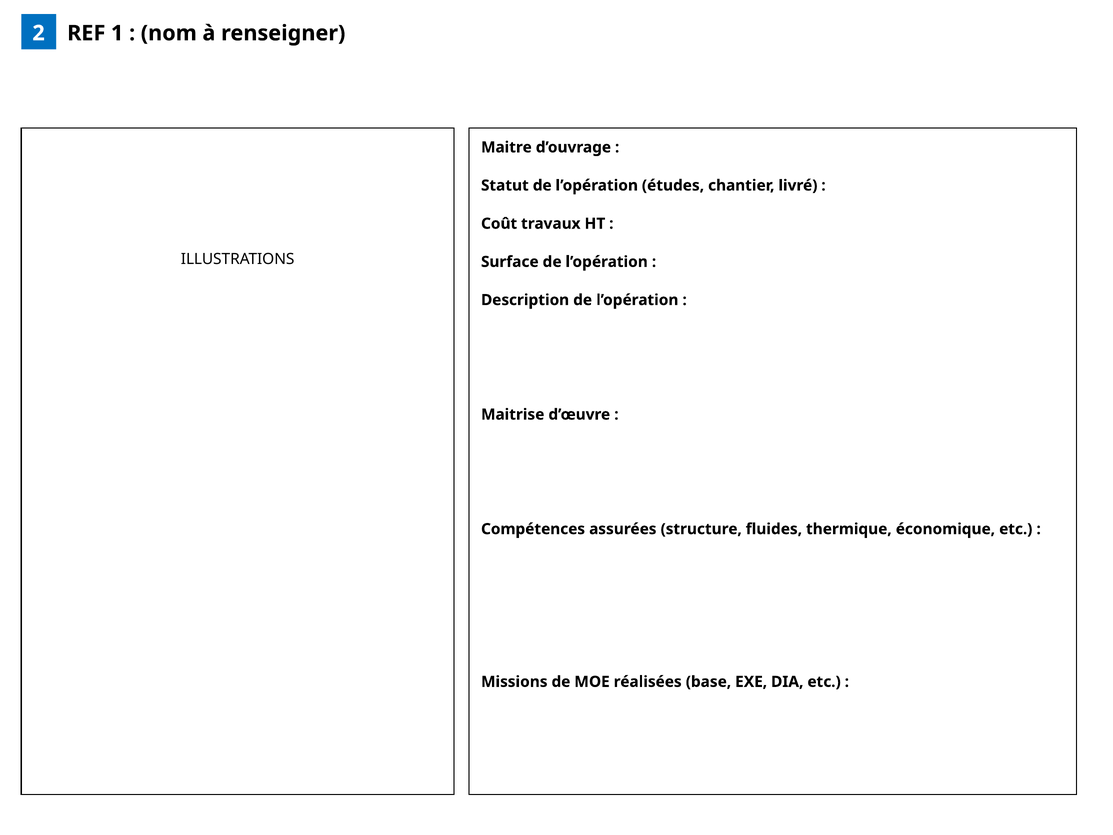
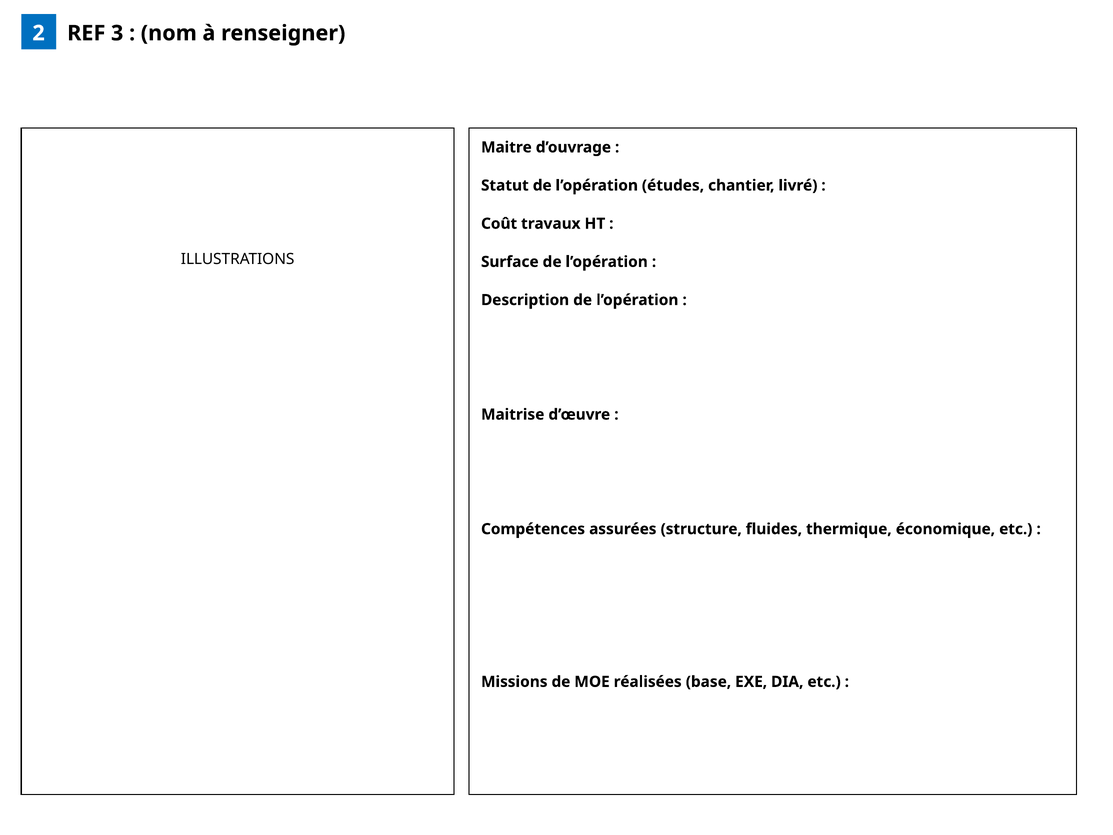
1: 1 -> 3 (117, 33)
